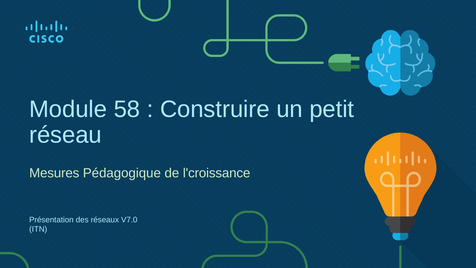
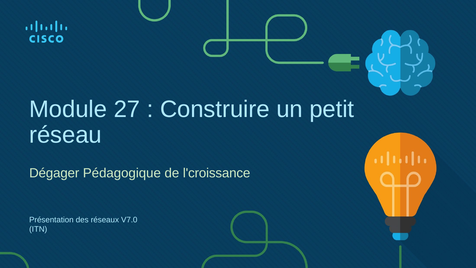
58: 58 -> 27 (127, 109)
Mesures: Mesures -> Dégager (54, 173)
